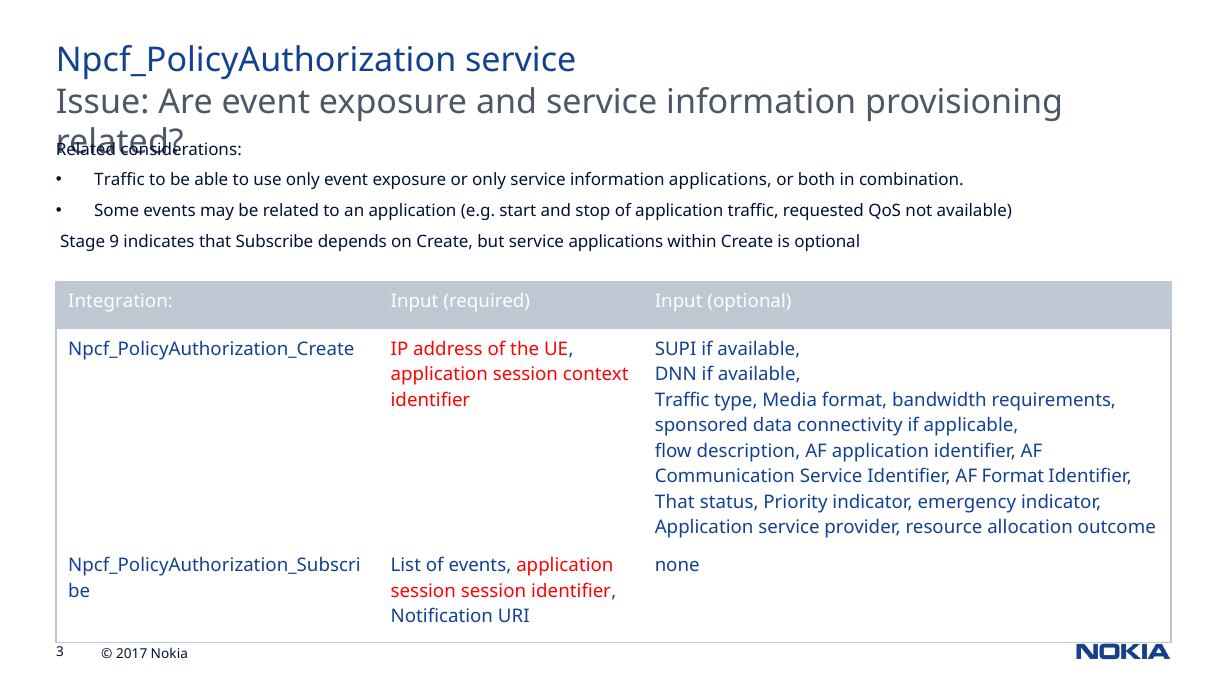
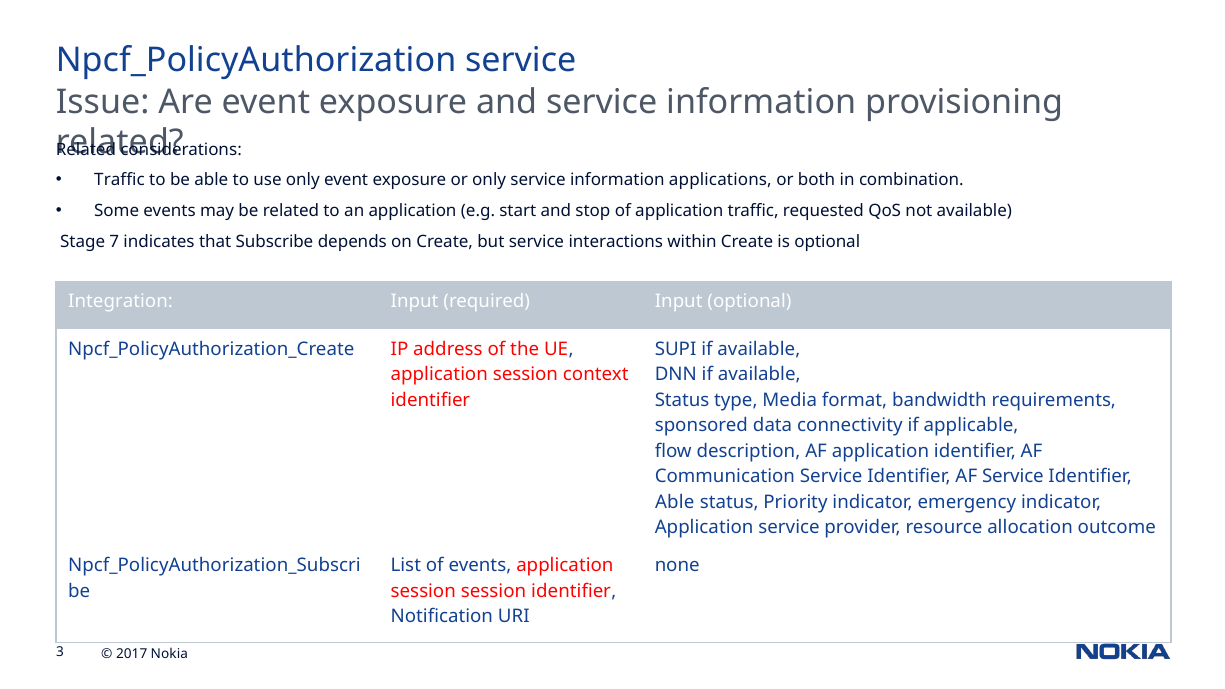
9: 9 -> 7 (114, 242)
service applications: applications -> interactions (616, 242)
Traffic: Traffic -> Status (682, 400)
AF Format: Format -> Service (1013, 477)
That: That -> Able (675, 502)
